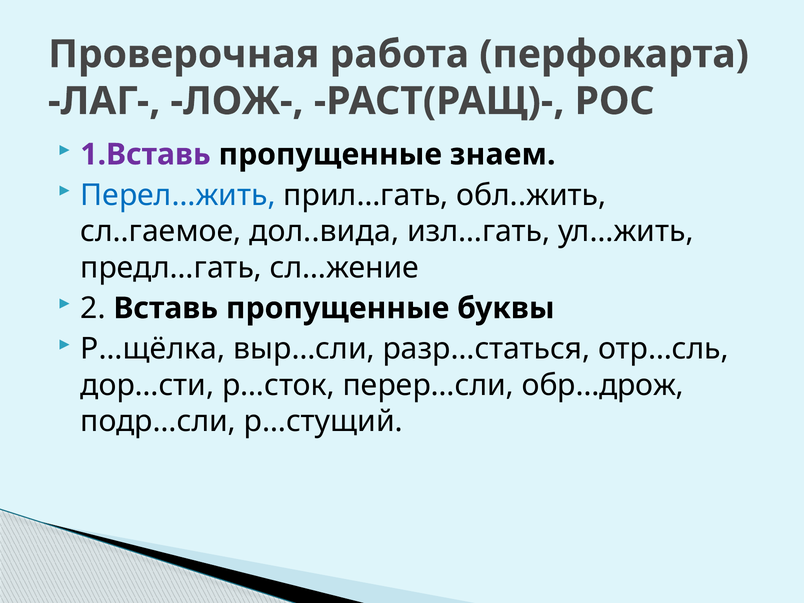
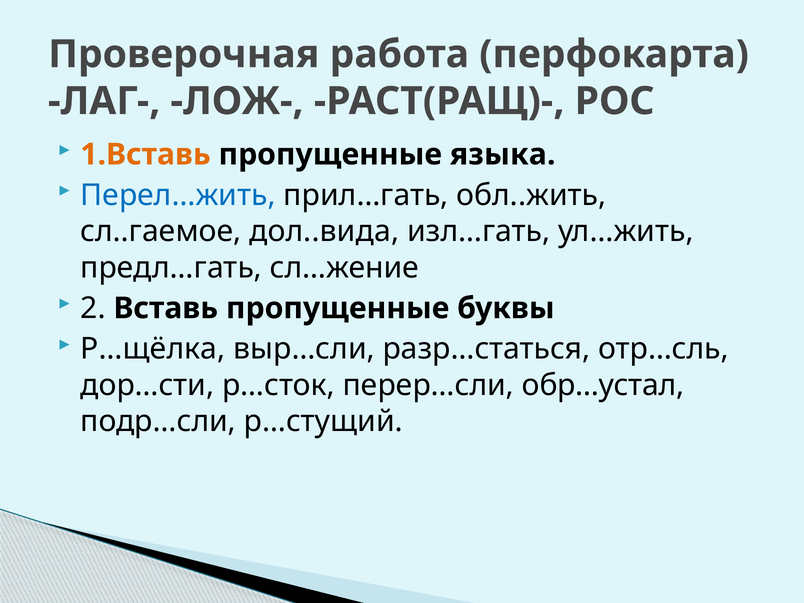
1.Вставь colour: purple -> orange (146, 154)
знаем: знаем -> языка (503, 154)
обр…дрож: обр…дрож -> обр…устал (603, 385)
